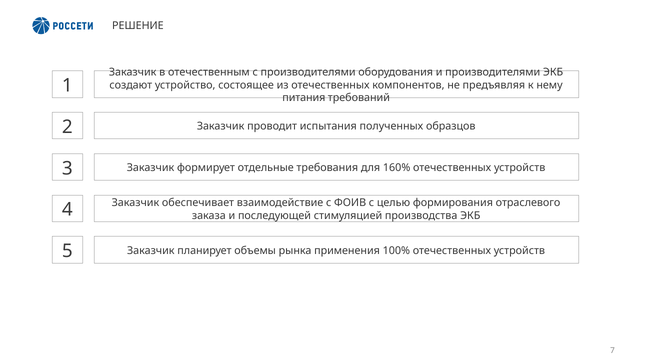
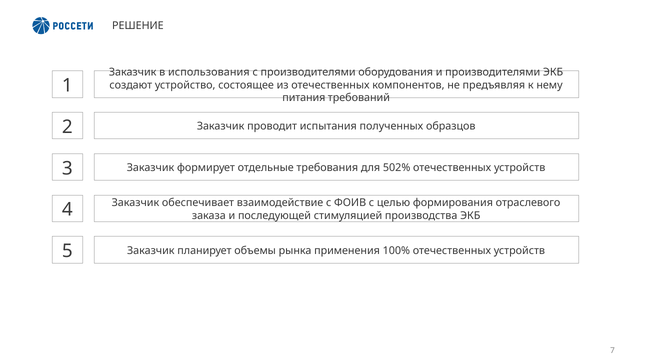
отечественным: отечественным -> использования (209, 72)
160%: 160% -> 502% (397, 168)
